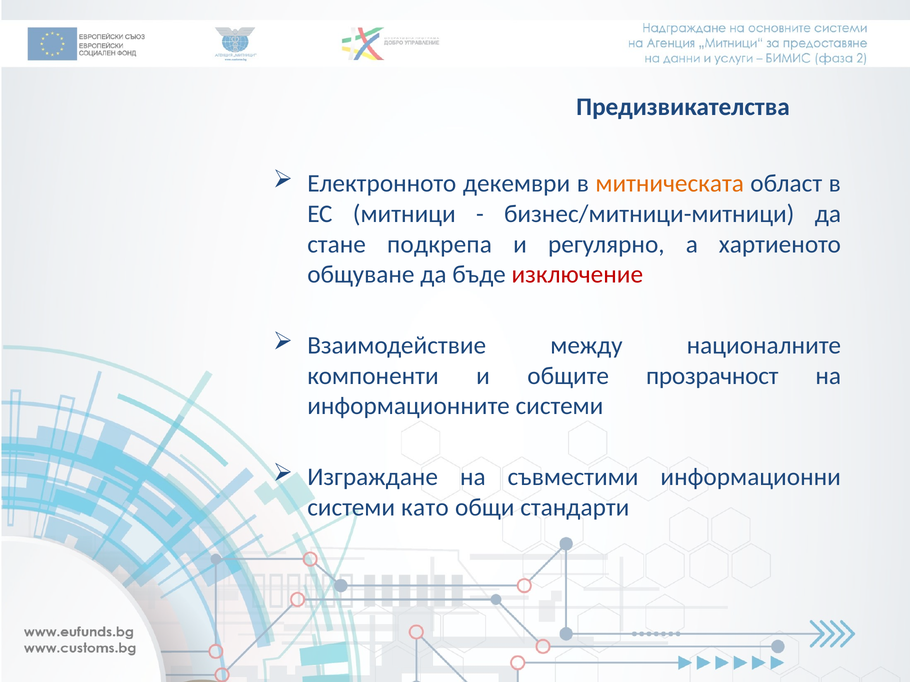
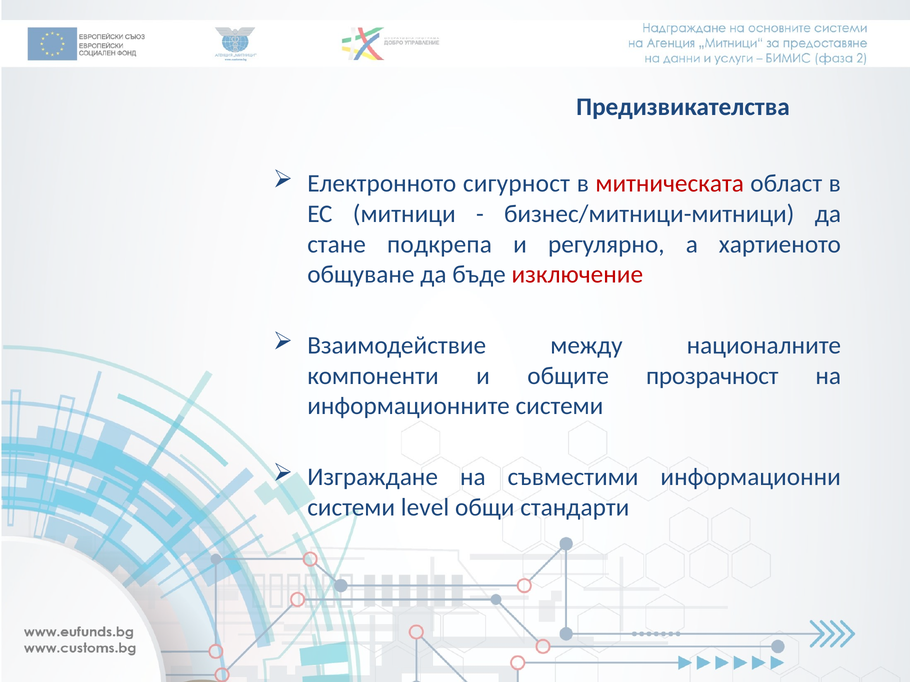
декември: декември -> сигурност (516, 184)
митническата colour: orange -> red (670, 184)
като: като -> level (425, 508)
